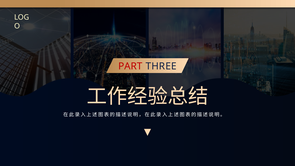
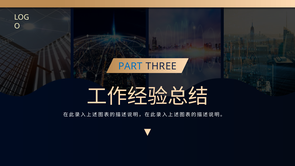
PART colour: red -> blue (130, 66)
